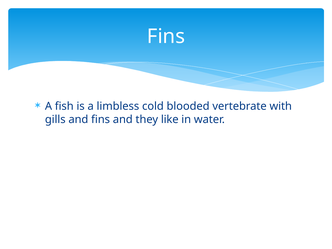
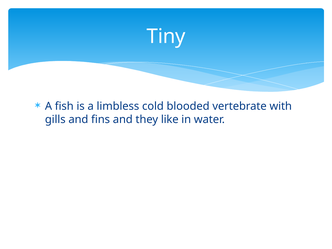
Fins: Fins -> Tiny (166, 36)
